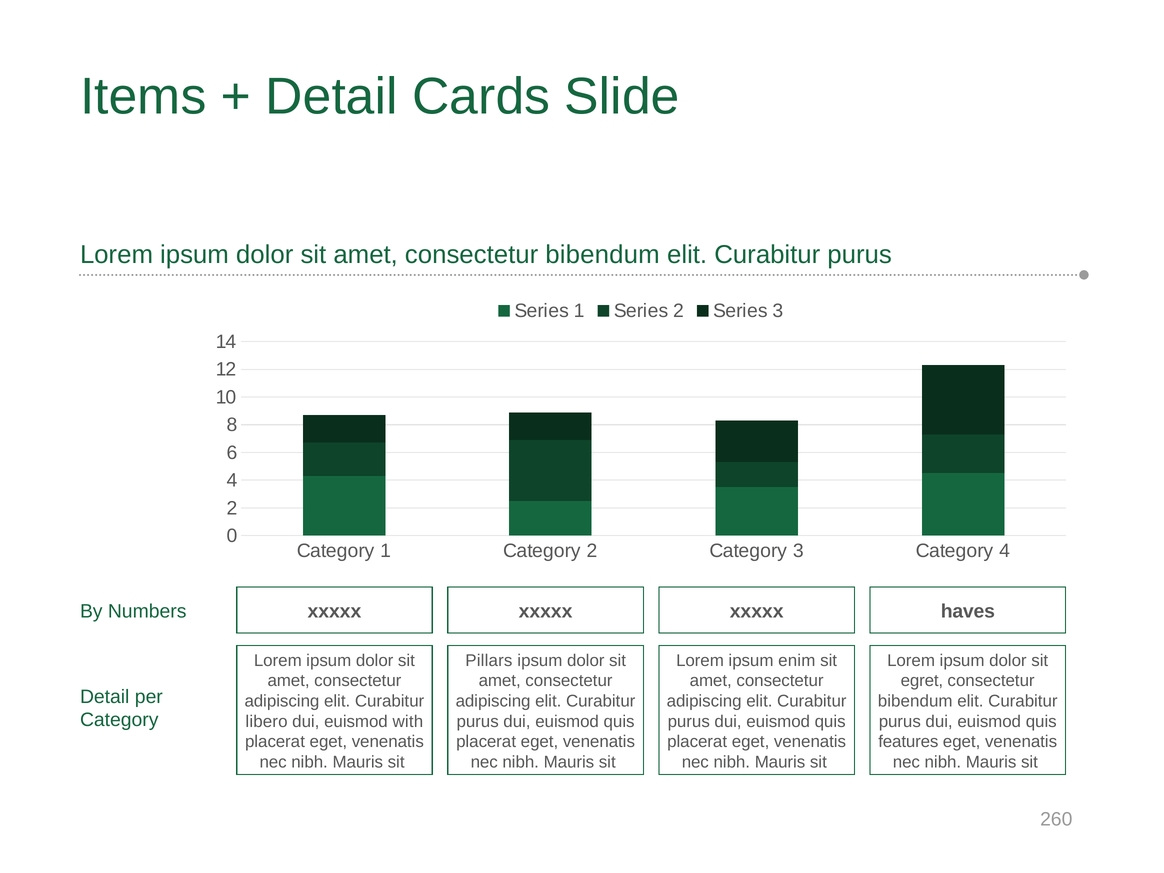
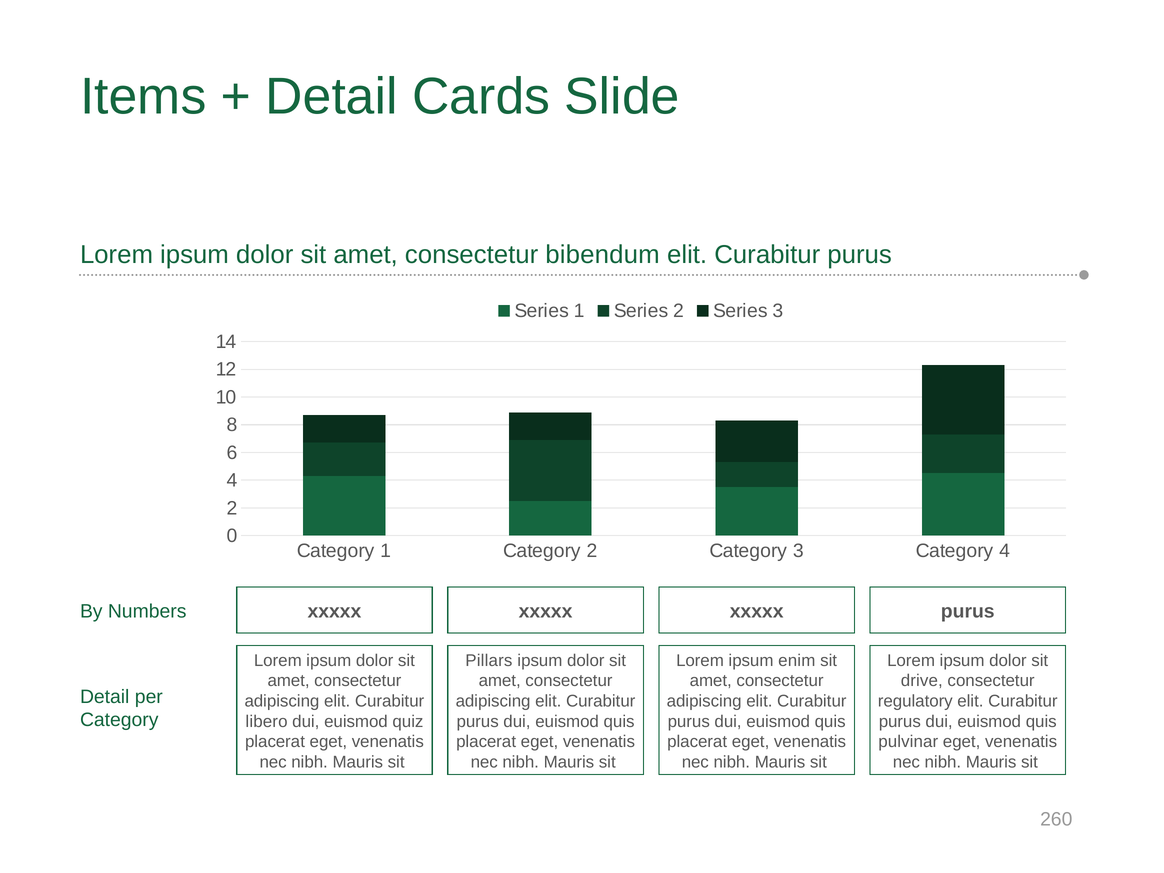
xxxxx haves: haves -> purus (968, 611)
egret: egret -> drive (922, 681)
bibendum: bibendum -> regulatory (915, 701)
with: with -> quiz (408, 721)
features: features -> pulvinar (908, 742)
